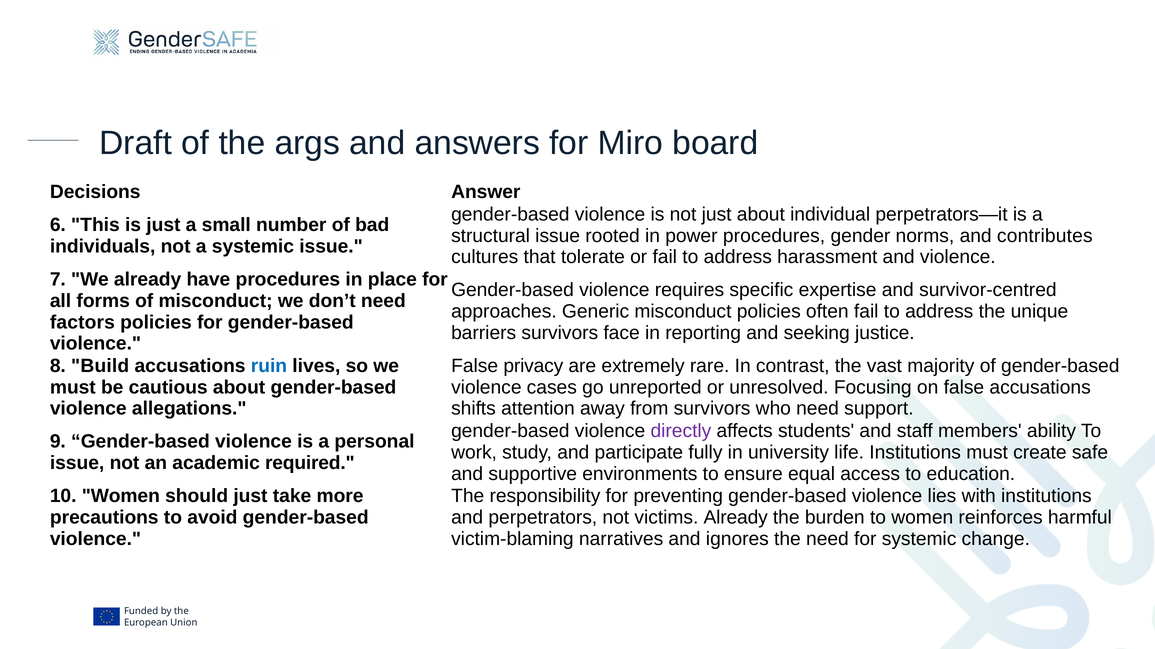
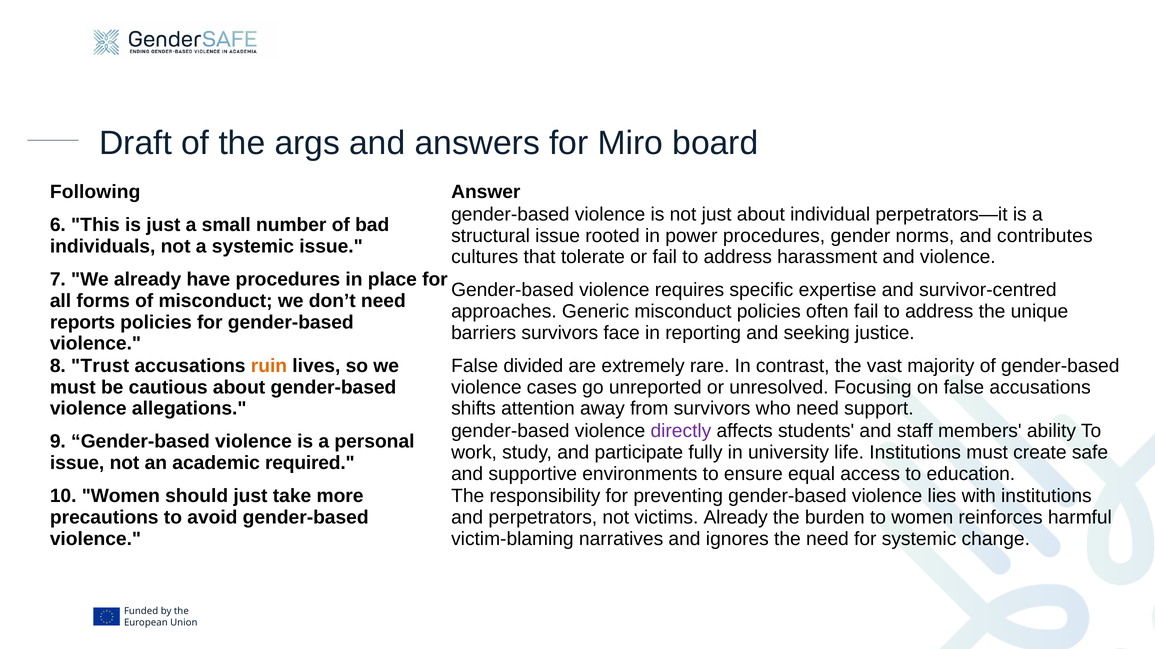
Decisions: Decisions -> Following (95, 192)
factors: factors -> reports (83, 323)
Build: Build -> Trust (100, 366)
ruin colour: blue -> orange (269, 366)
privacy: privacy -> divided (533, 366)
